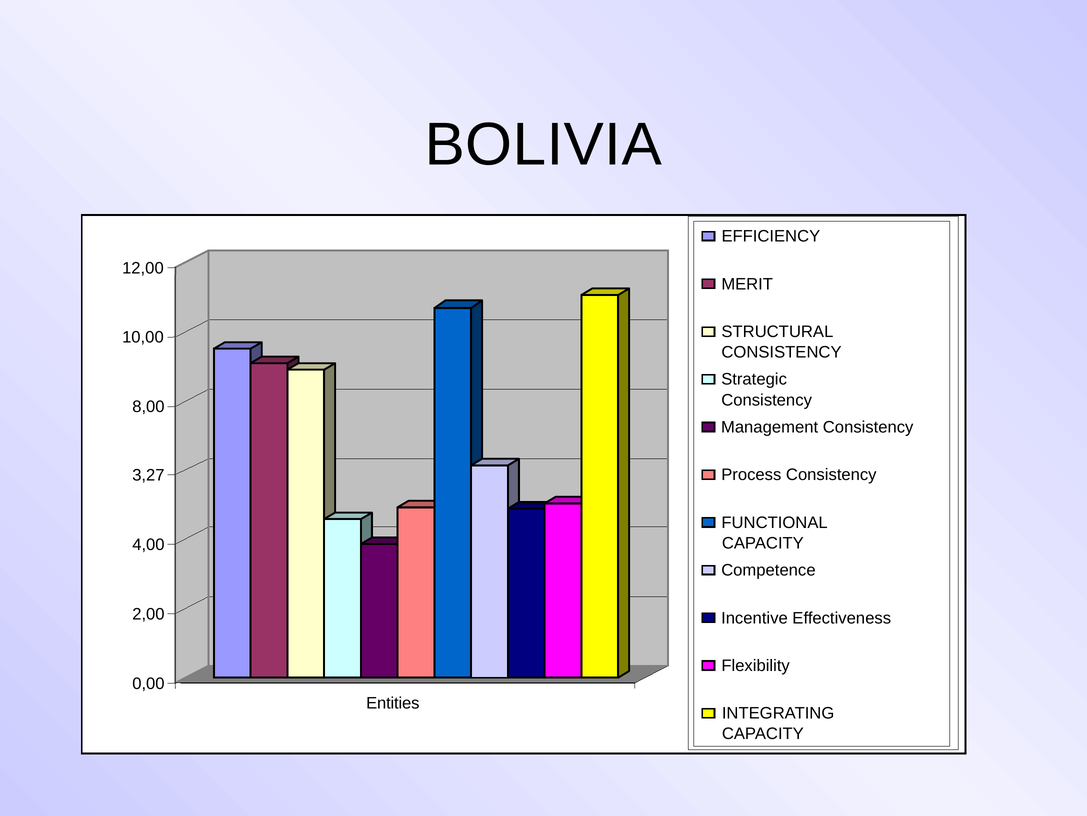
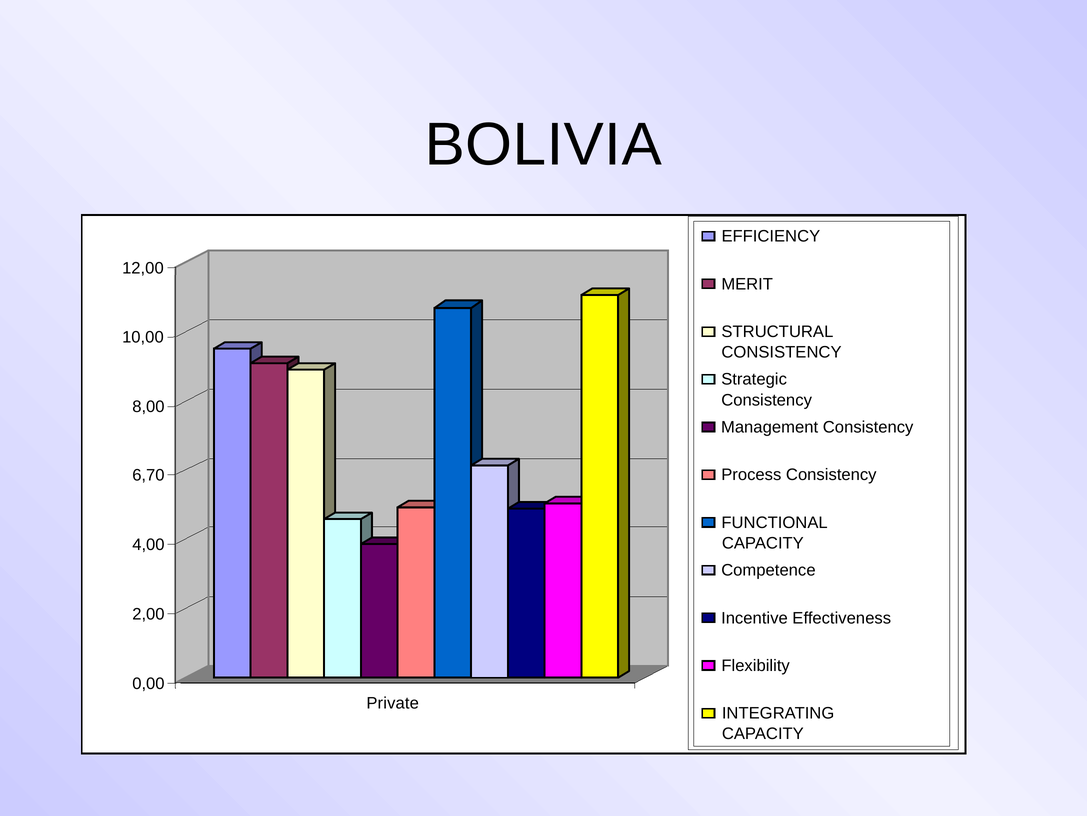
3,27: 3,27 -> 6,70 (148, 475)
Entities: Entities -> Private (393, 703)
